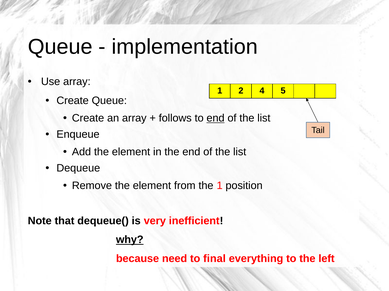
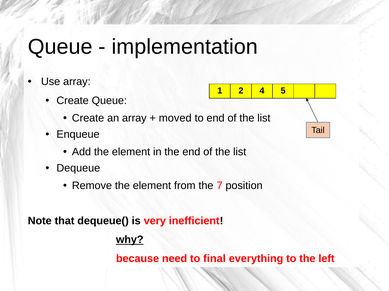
follows: follows -> moved (175, 118)
end underline: present -> none (216, 118)
the 1: 1 -> 7 (220, 186)
